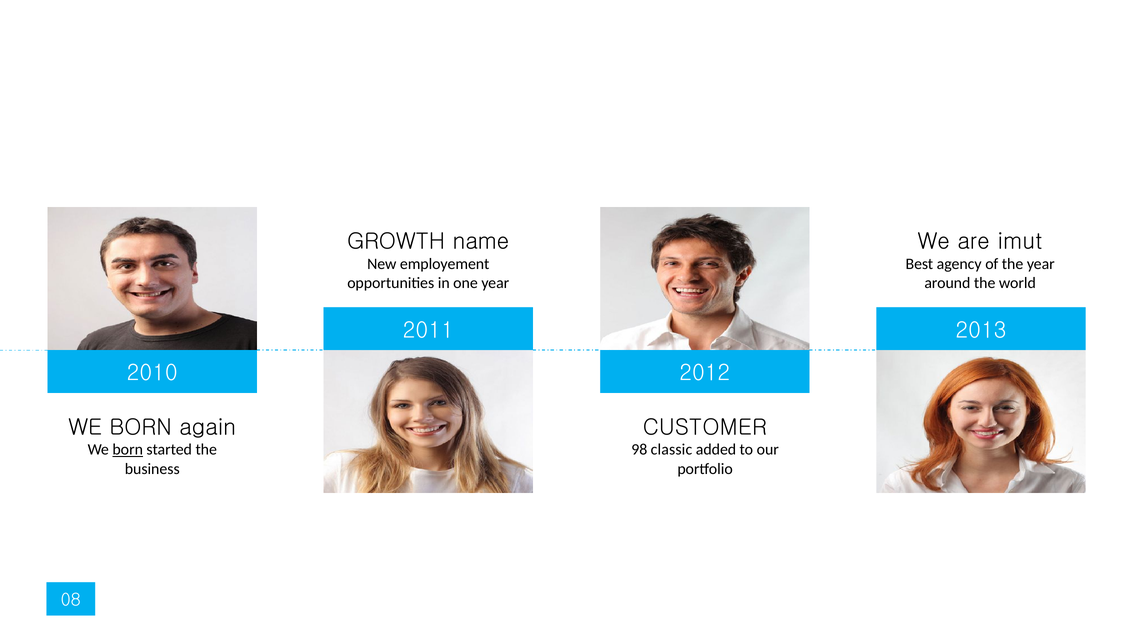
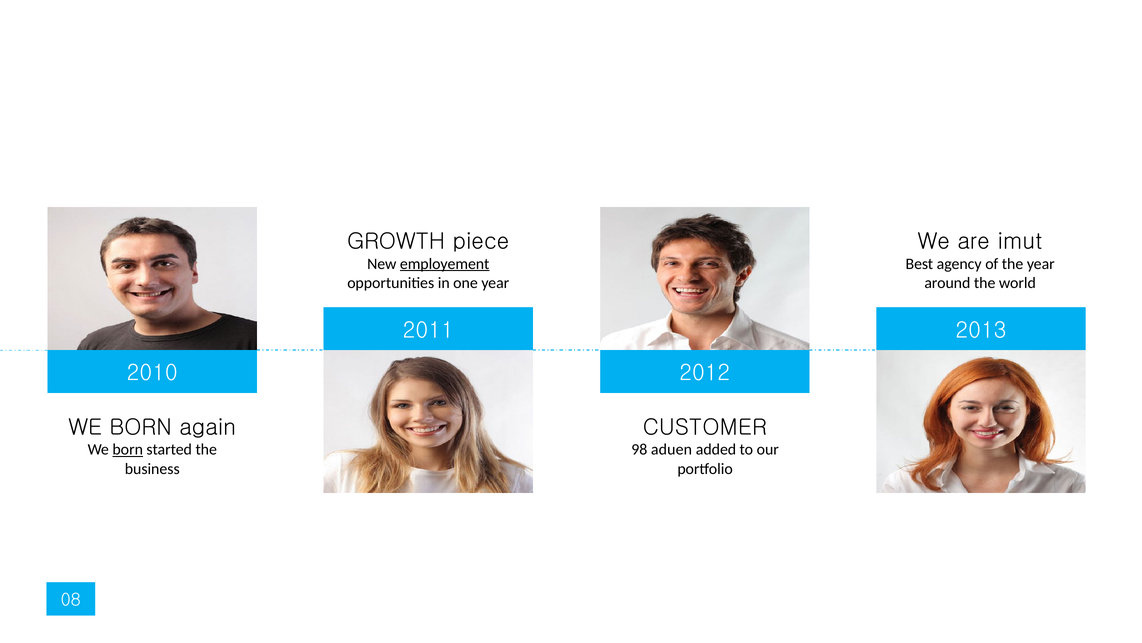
name: name -> piece (481, 241)
employement underline: none -> present (445, 264)
classic: classic -> aduen (671, 449)
